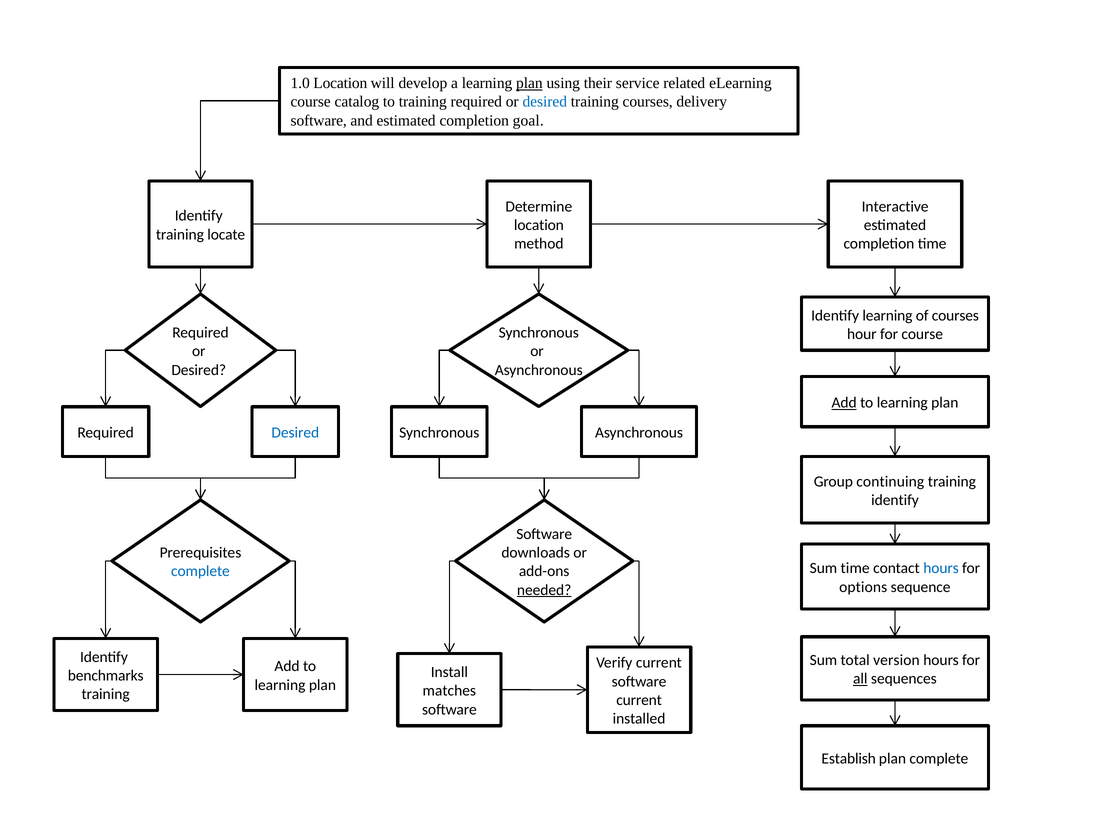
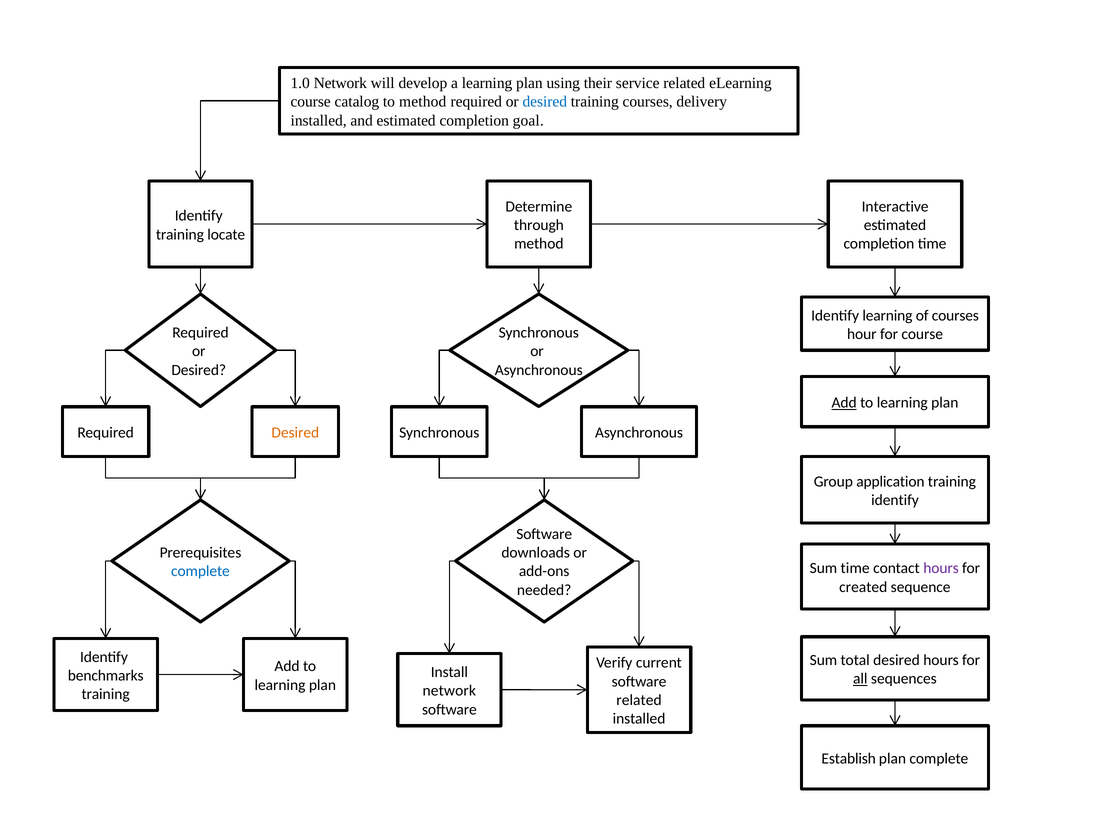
1.0 Location: Location -> Network (340, 83)
plan underline: present -> none (529, 83)
to training: training -> method (423, 102)
software: software -> installed (319, 120)
location: location -> through (539, 225)
Desired colour: blue -> orange (295, 432)
continuing: continuing -> application (890, 481)
hours colour: blue -> purple (941, 568)
options: options -> created (863, 586)
needed underline: present -> none (544, 589)
total version: version -> desired (896, 660)
matches: matches -> network (449, 690)
current: current -> related (639, 699)
